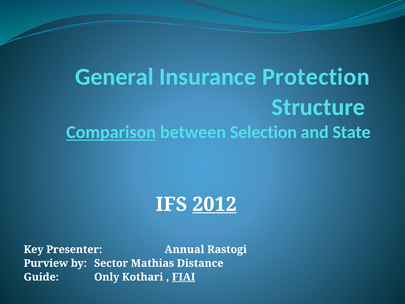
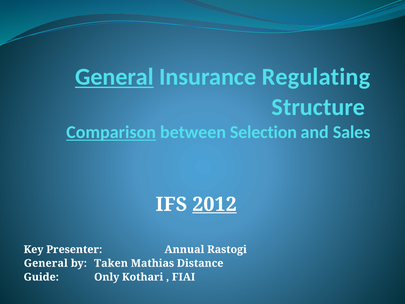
General underline: none -> present (114, 77)
Protection: Protection -> Regulating (316, 77)
State: State -> Sales (352, 132)
Purview: Purview -> General (46, 263)
Sector: Sector -> Taken (111, 263)
FIAI underline: present -> none (184, 277)
